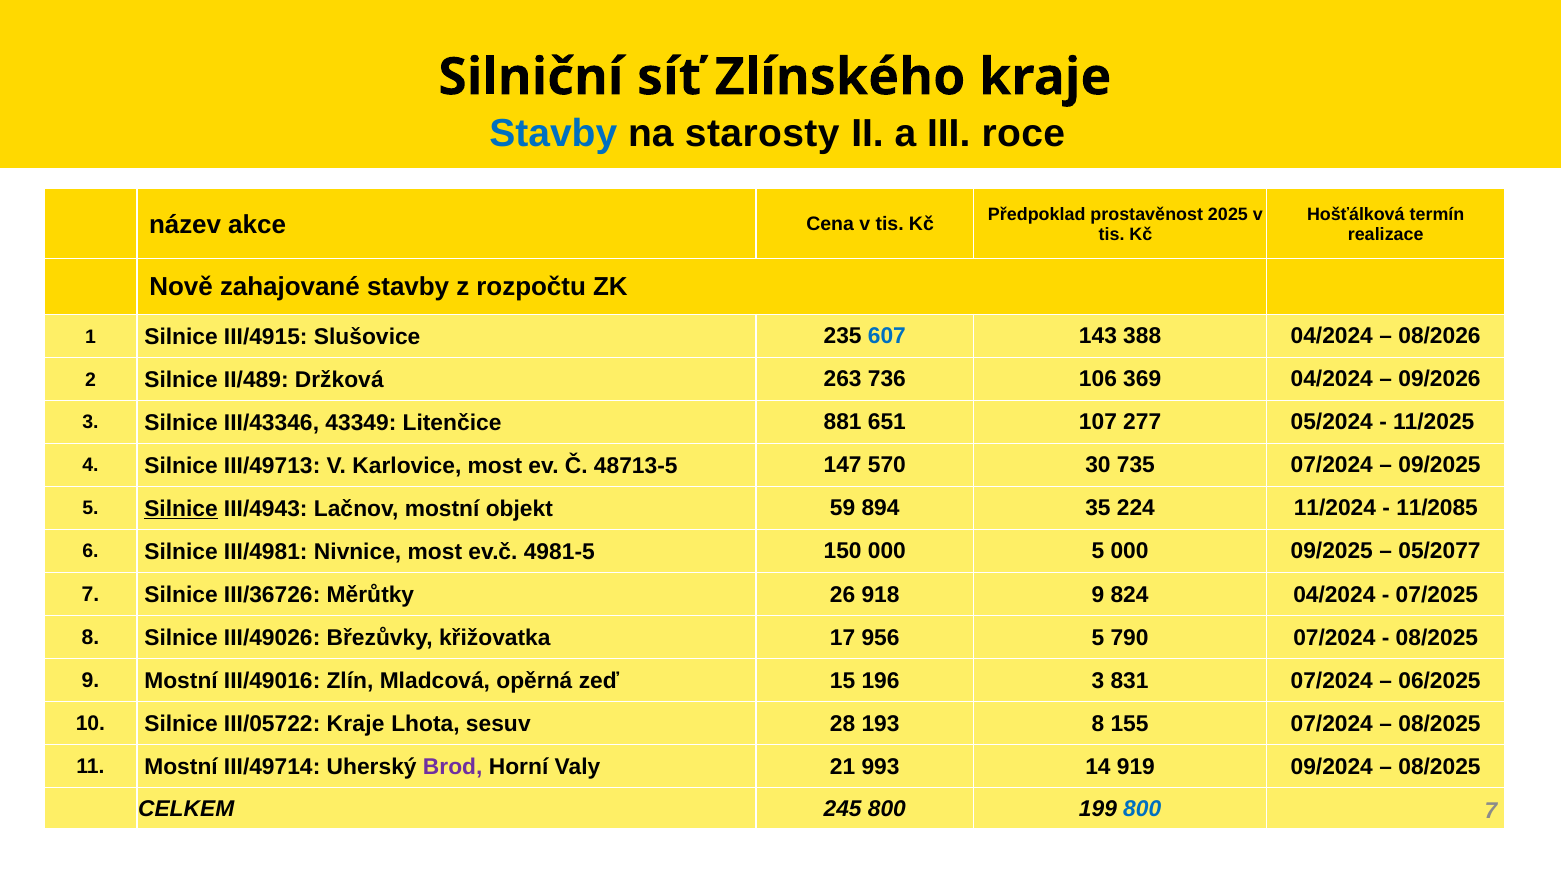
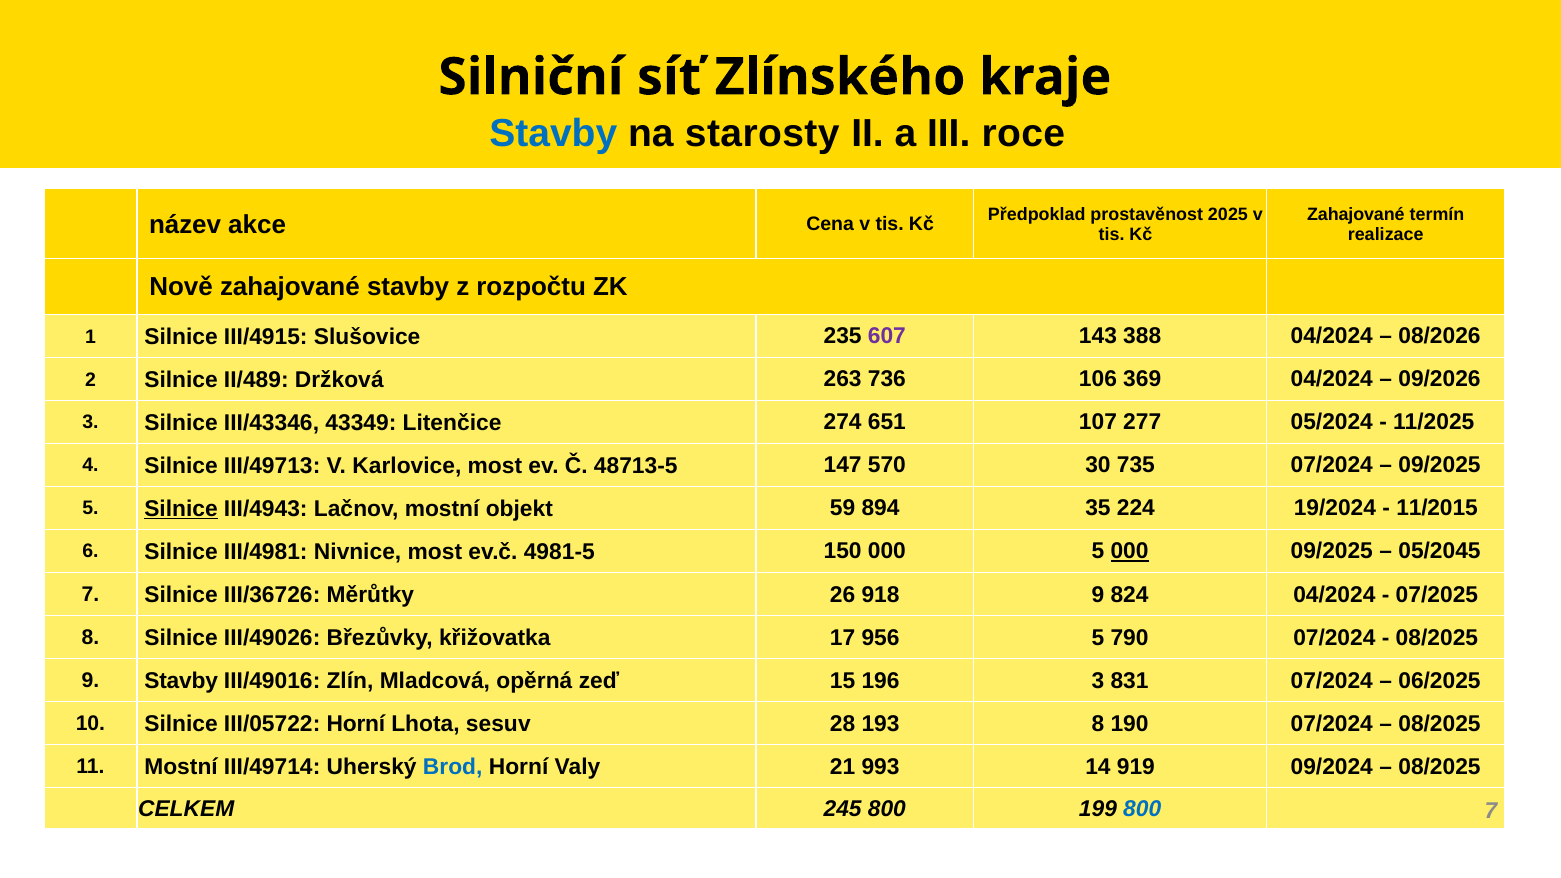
Hošťálková: Hošťálková -> Zahajované (1356, 214)
607 colour: blue -> purple (887, 336)
881: 881 -> 274 (843, 422)
11/2024: 11/2024 -> 19/2024 (1335, 508)
11/2085: 11/2085 -> 11/2015 (1437, 508)
000 underline: none -> present (1130, 551)
05/2077: 05/2077 -> 05/2045 (1440, 551)
9 Mostní: Mostní -> Stavby (181, 681)
III/05722 Kraje: Kraje -> Horní (356, 724)
155: 155 -> 190 (1130, 724)
Brod colour: purple -> blue (453, 767)
